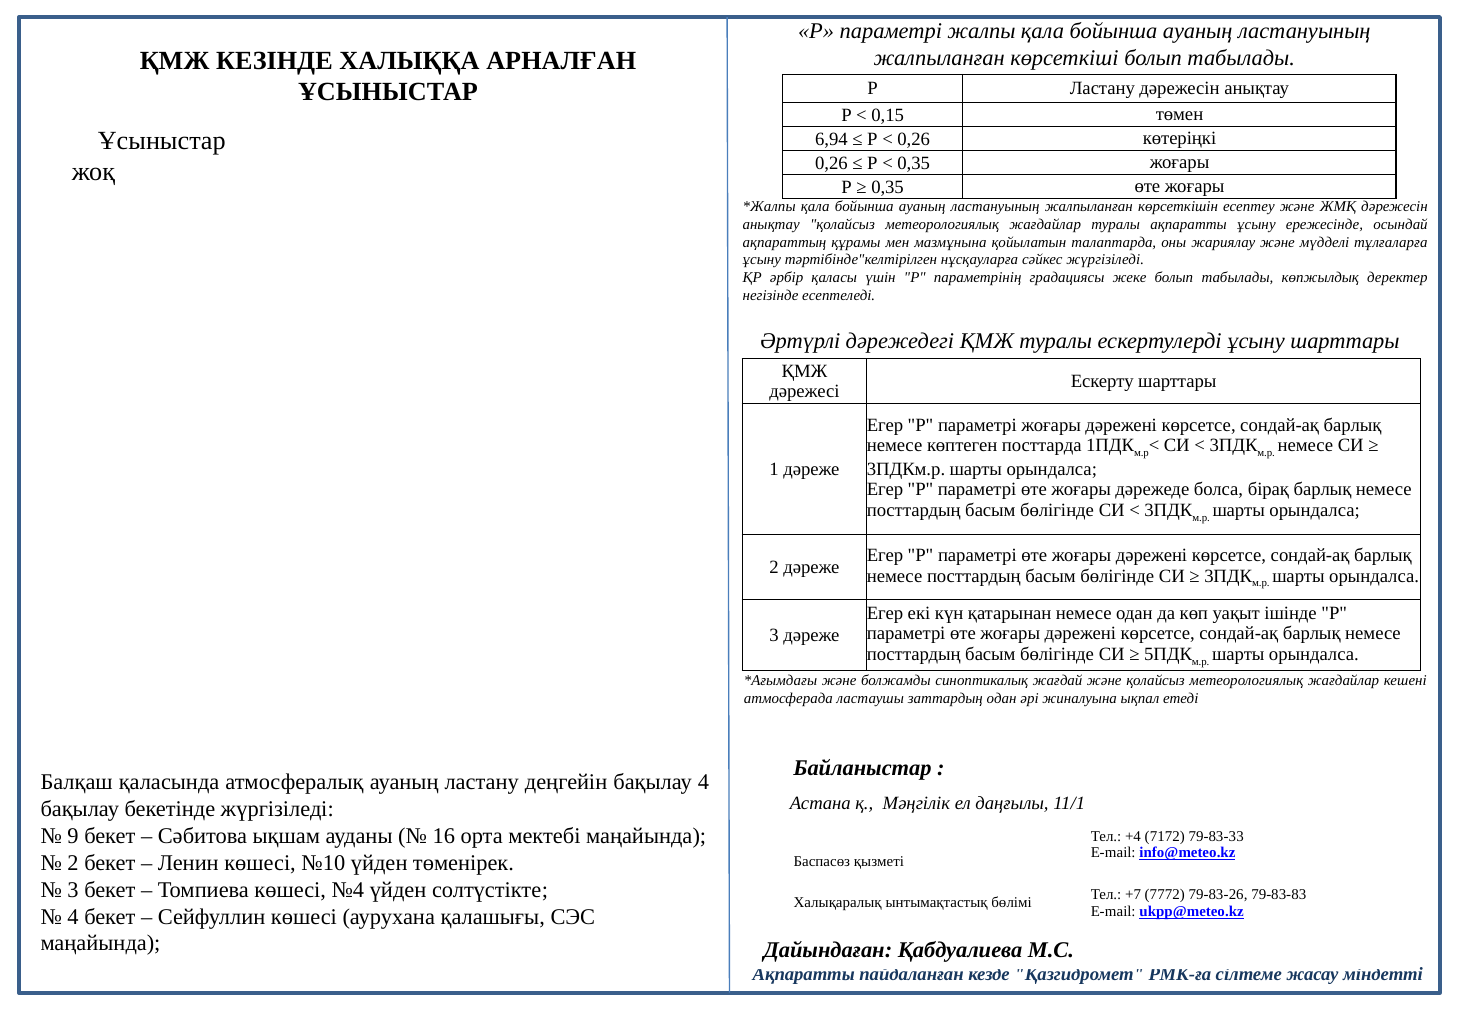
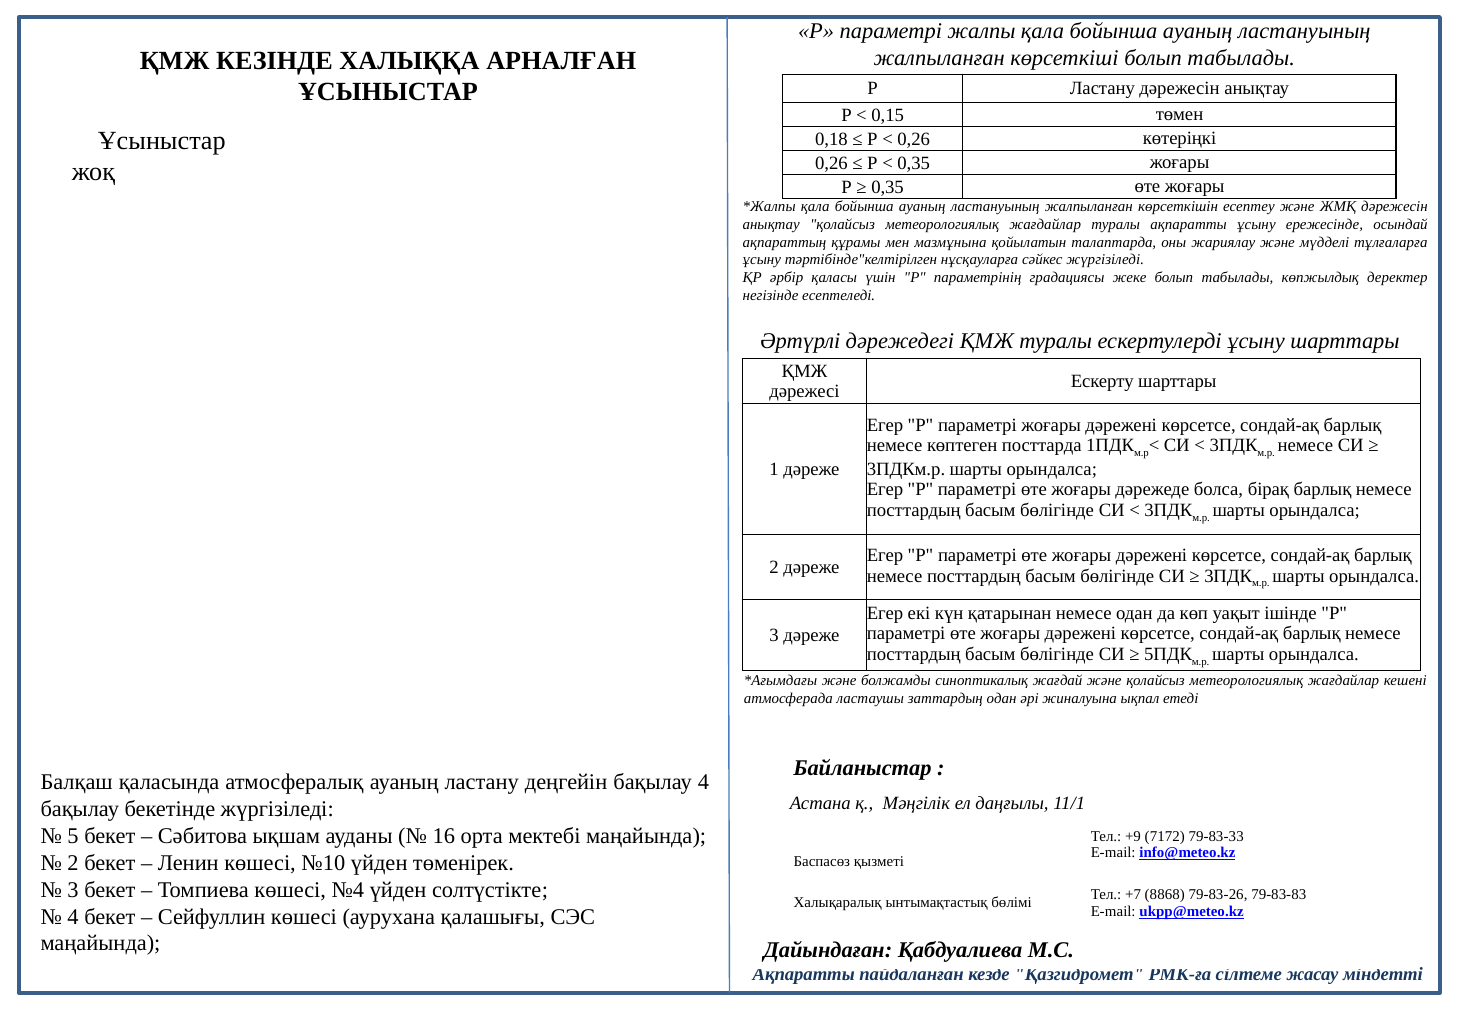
6,94: 6,94 -> 0,18 (831, 139)
9: 9 -> 5 (73, 836)
+4: +4 -> +9 (1133, 836)
7772: 7772 -> 8868 (1165, 895)
